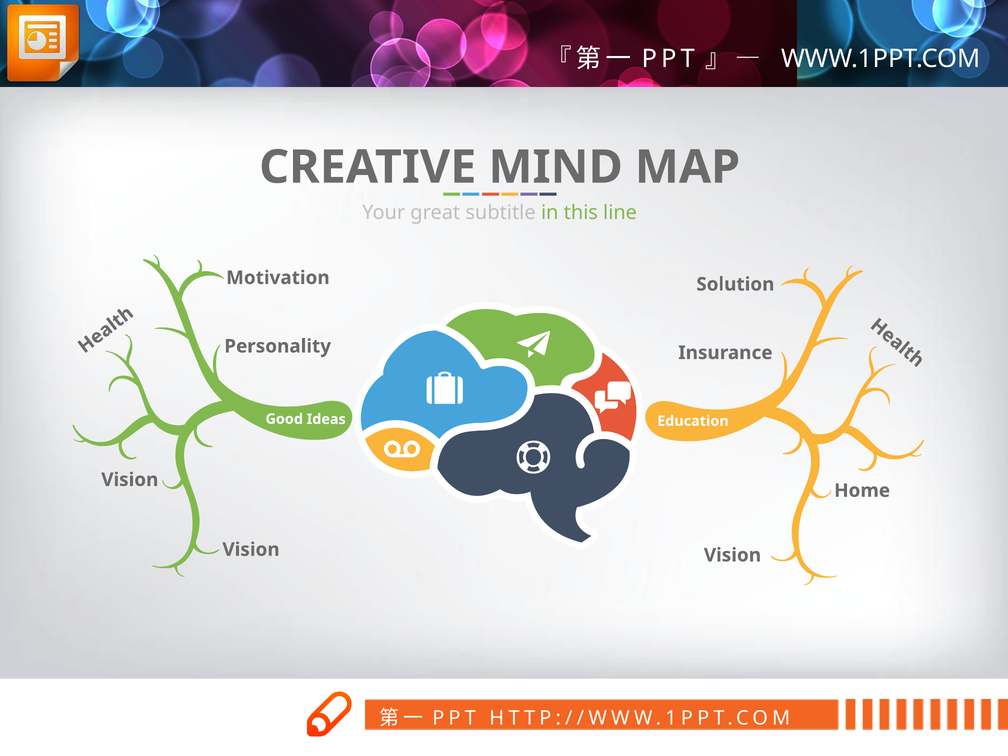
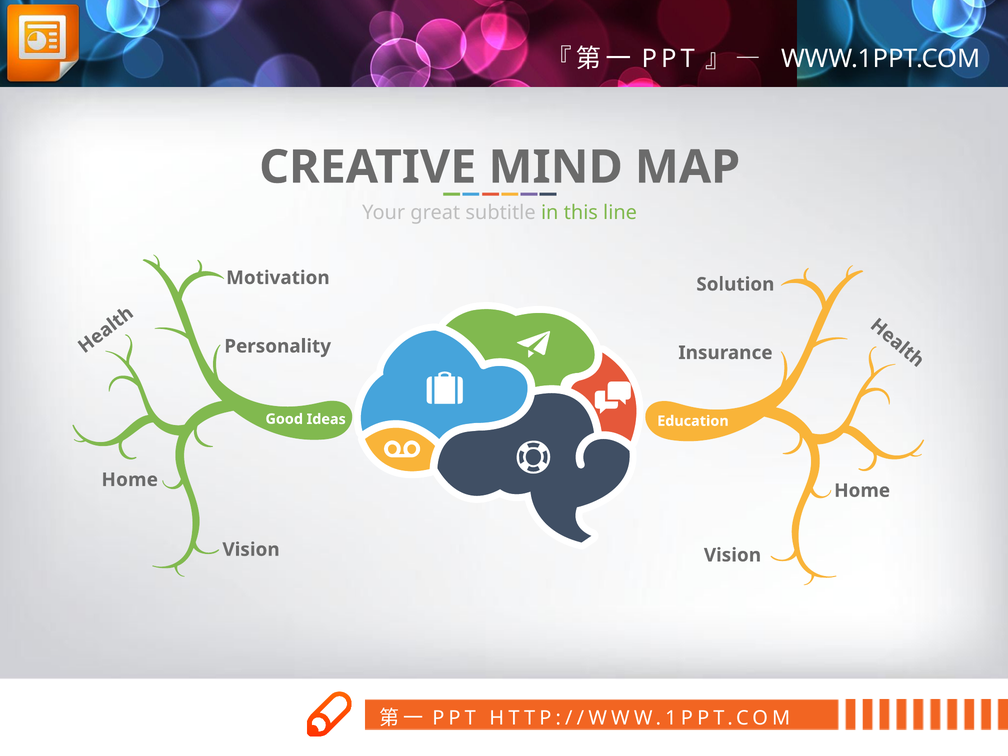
Vision: Vision -> Home (130, 480)
